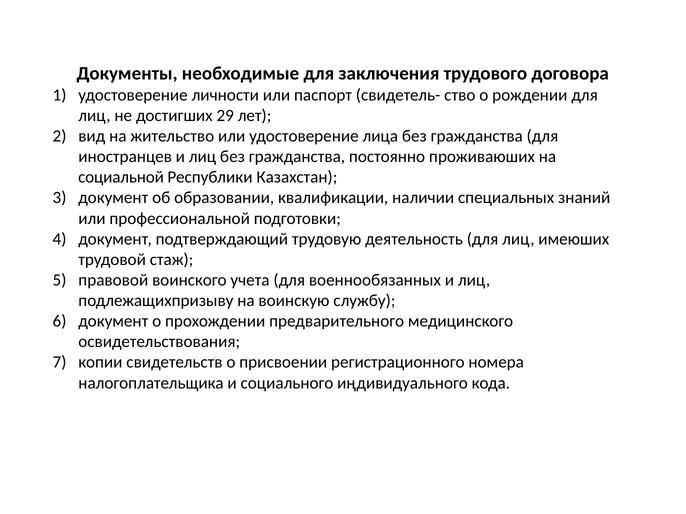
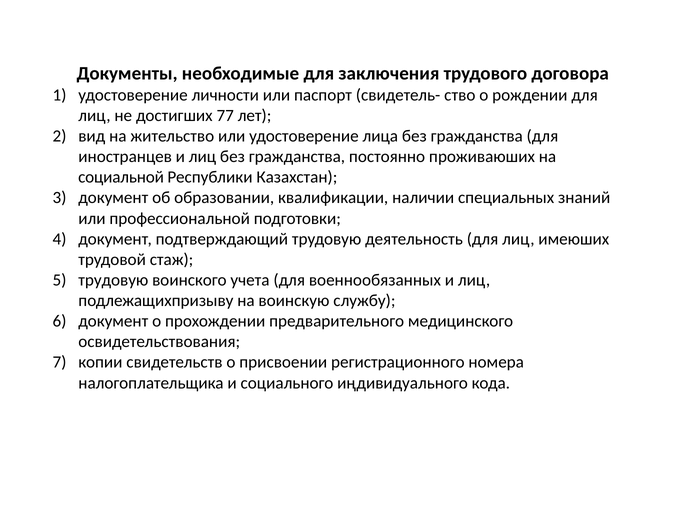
29: 29 -> 77 (225, 116)
правовой: правовой -> трудовую (113, 280)
